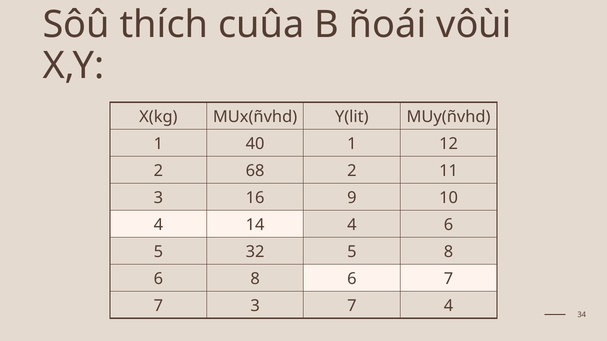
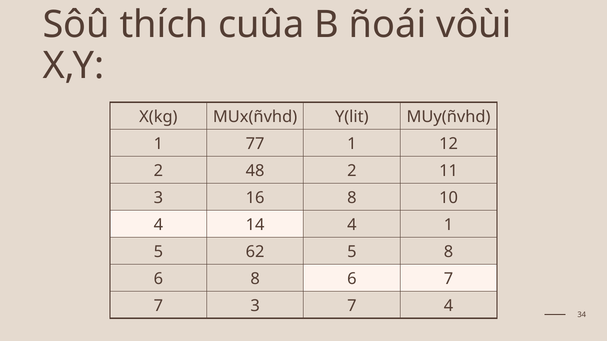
40: 40 -> 77 (255, 144)
68: 68 -> 48 (255, 171)
16 9: 9 -> 8 (352, 198)
4 6: 6 -> 1 (449, 225)
32: 32 -> 62 (255, 252)
